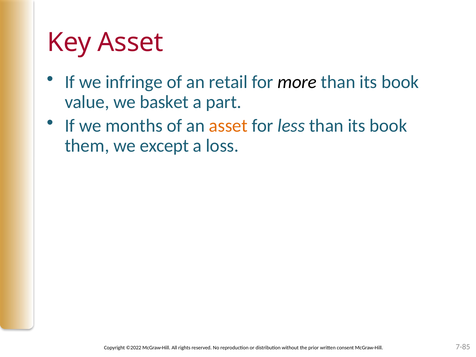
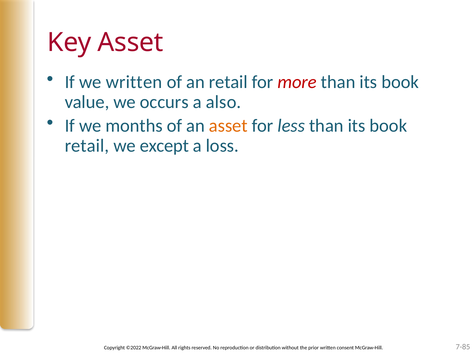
we infringe: infringe -> written (134, 82)
more colour: black -> red (297, 82)
basket: basket -> occurs (164, 102)
part: part -> also (224, 102)
them: them -> retail (87, 146)
